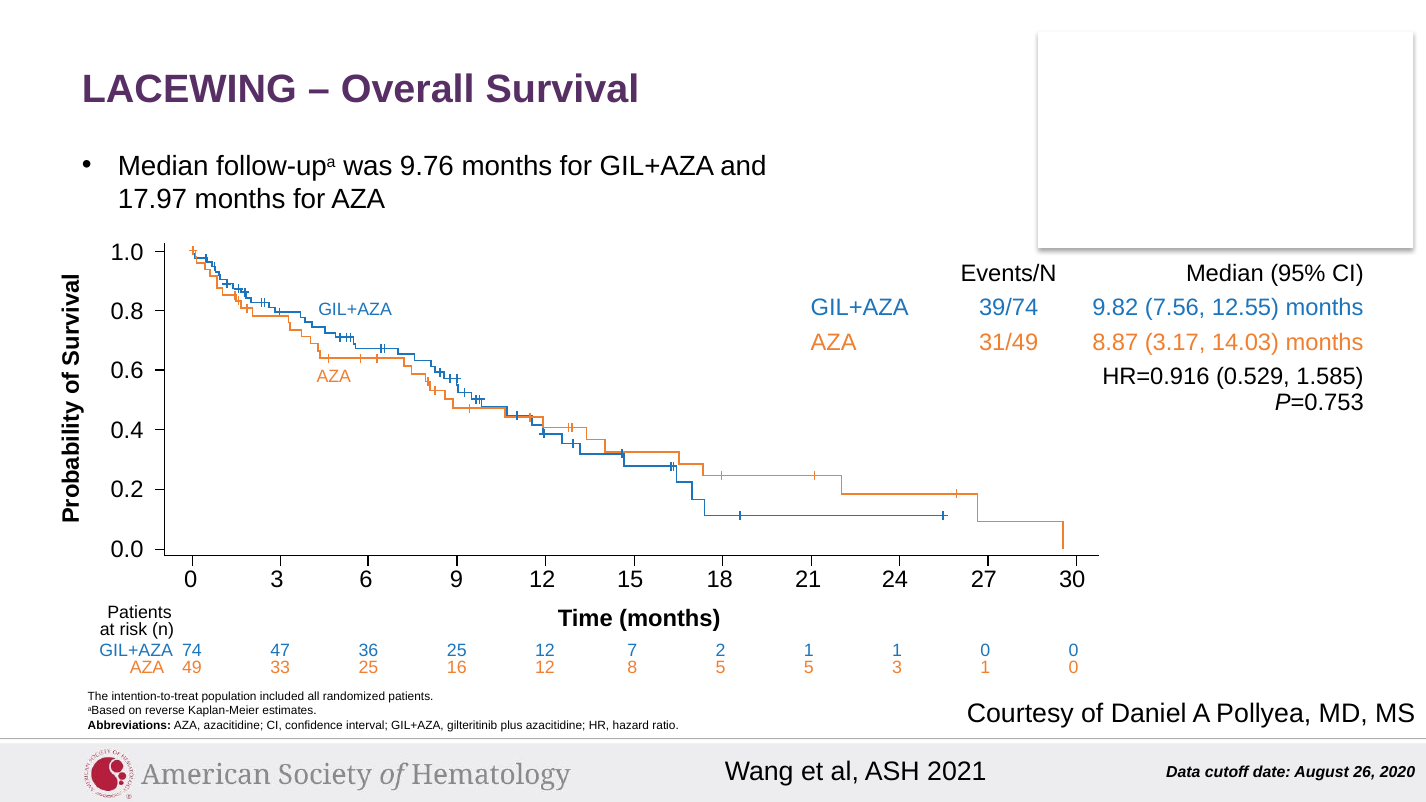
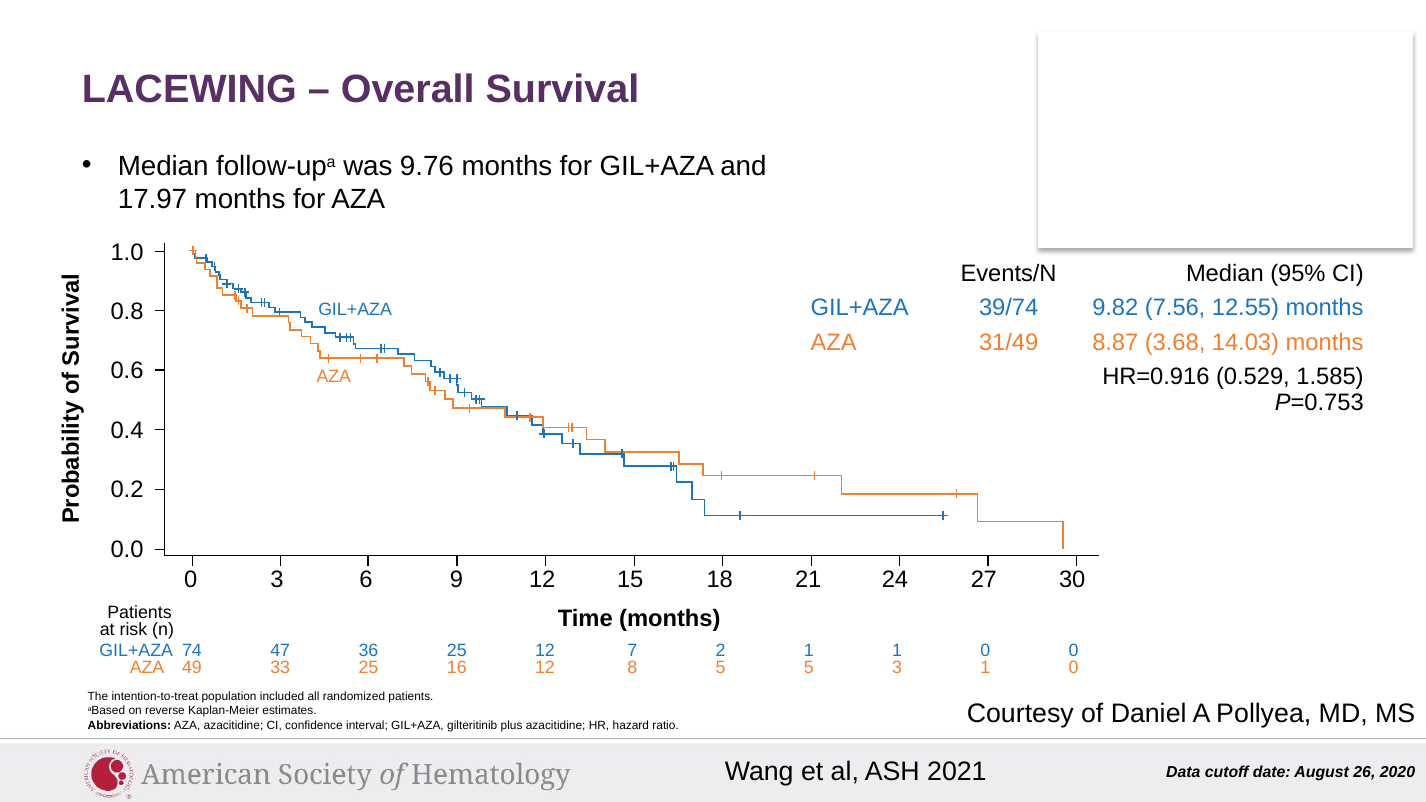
3.17: 3.17 -> 3.68 (1175, 342)
